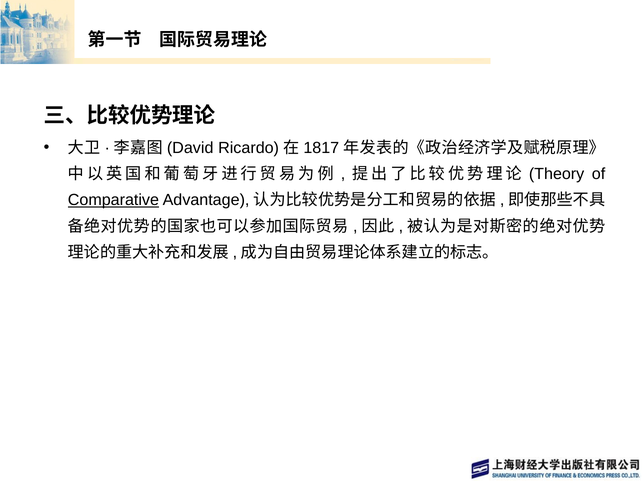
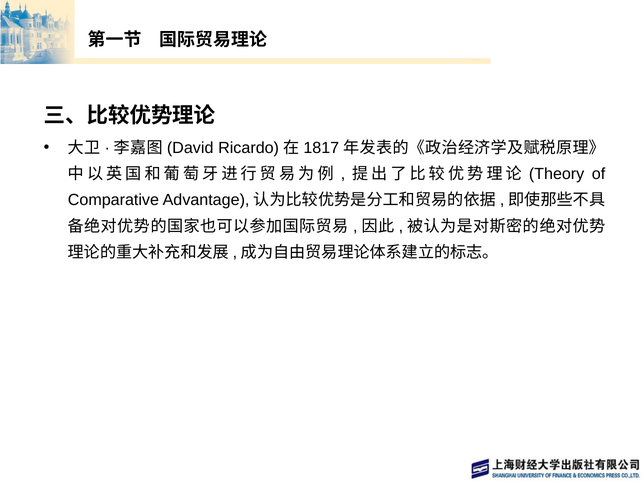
Comparative underline: present -> none (113, 200)
